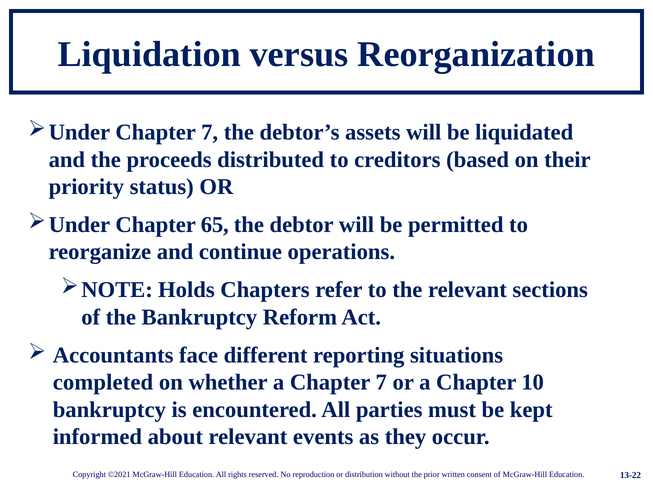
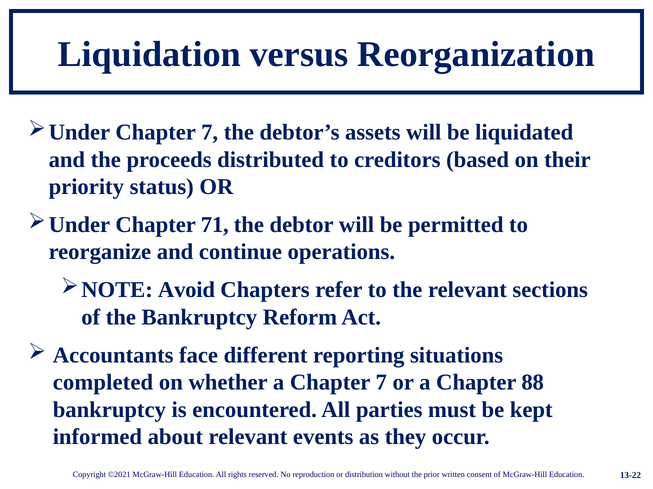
65: 65 -> 71 (215, 225)
Holds: Holds -> Avoid (187, 290)
10: 10 -> 88 (533, 383)
